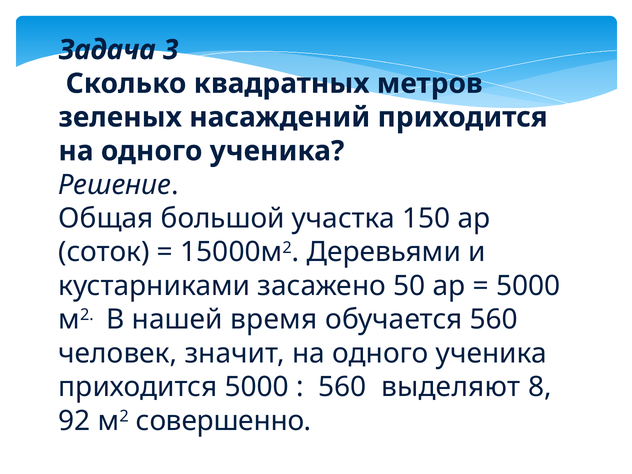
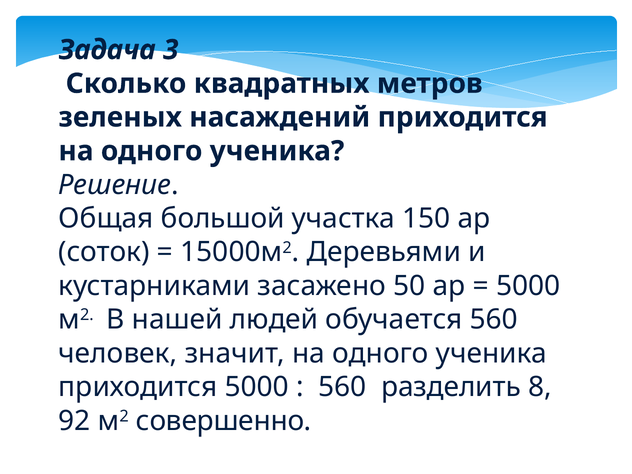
время: время -> людей (274, 320)
выделяют: выделяют -> разделить (451, 387)
